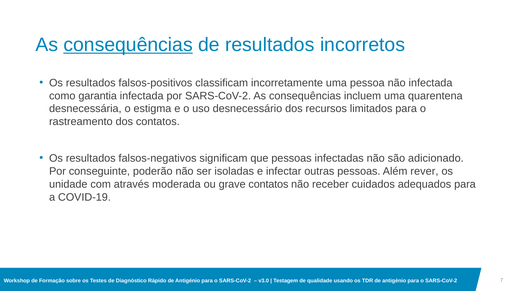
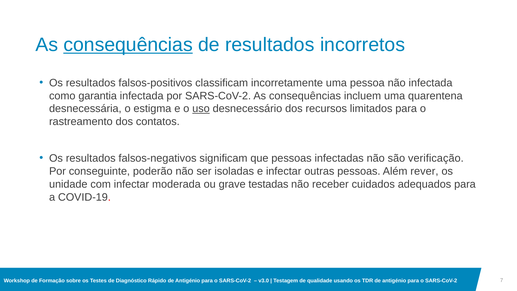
uso underline: none -> present (201, 109)
adicionado: adicionado -> verificação (436, 158)
com através: através -> infectar (131, 184)
grave contatos: contatos -> testadas (268, 184)
